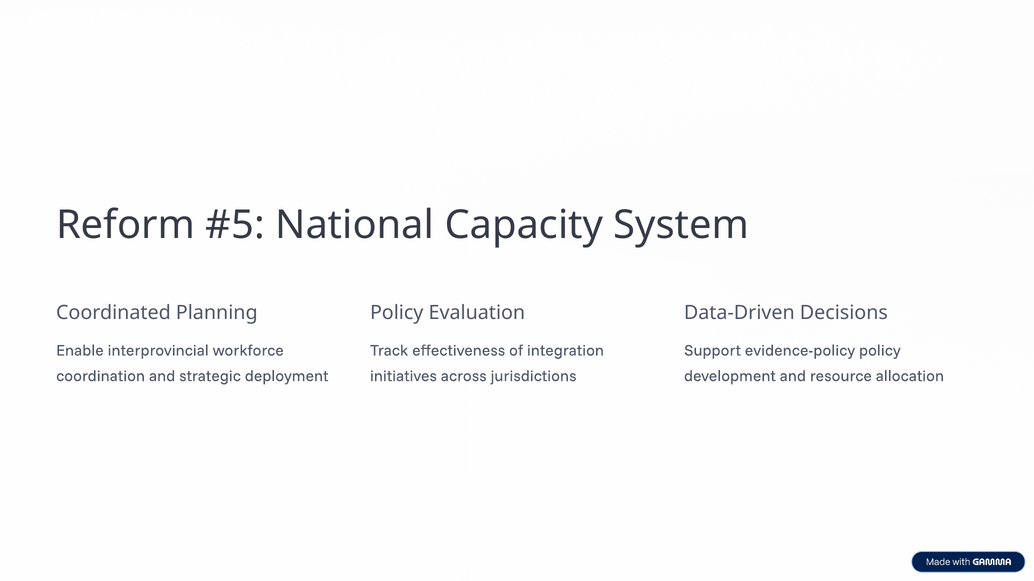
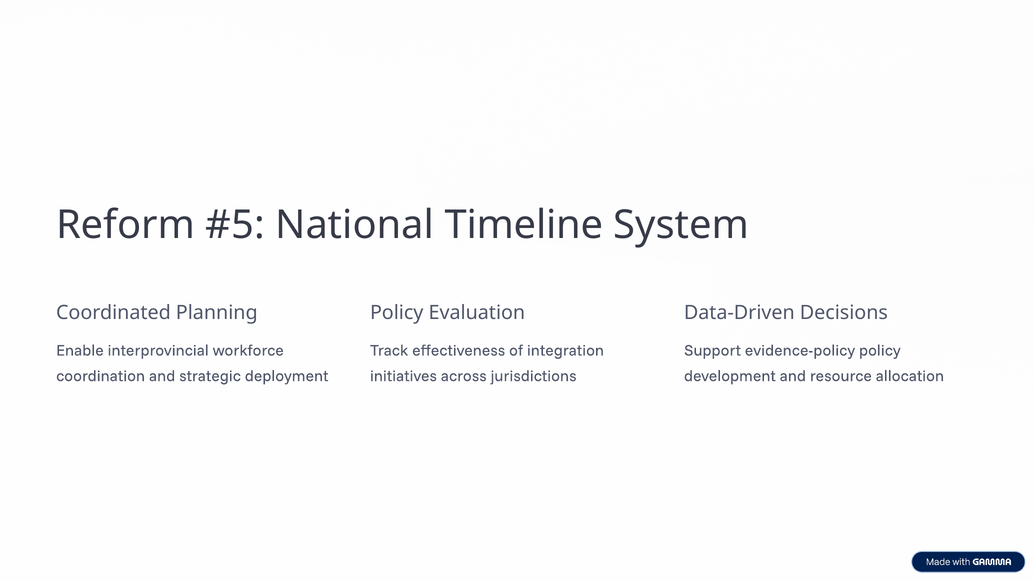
Capacity: Capacity -> Timeline (524, 225)
